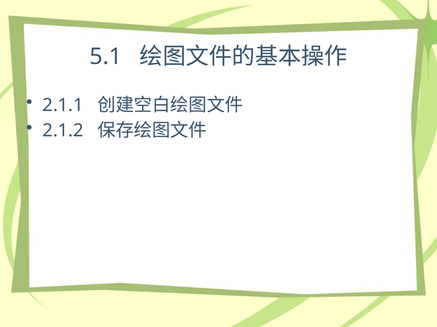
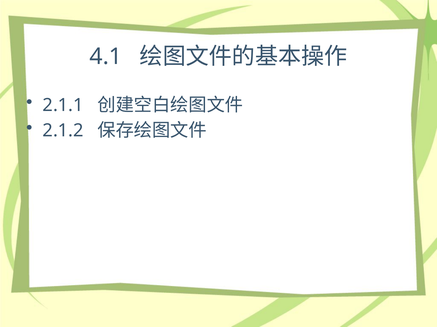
5.1: 5.1 -> 4.1 (106, 57)
